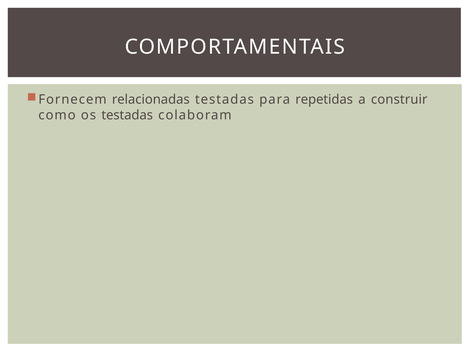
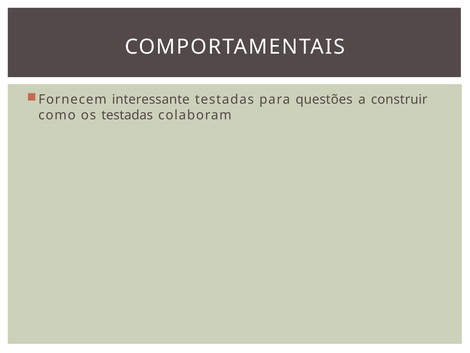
relacionadas: relacionadas -> interessante (151, 99)
repetidas: repetidas -> questões (324, 99)
